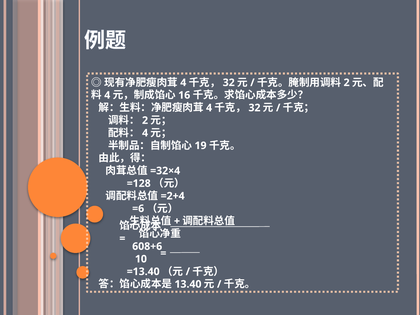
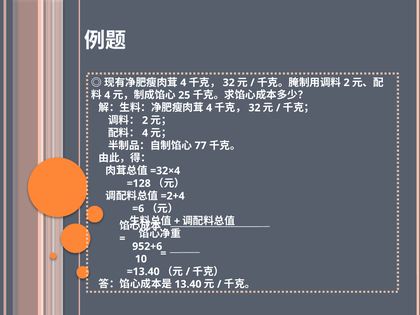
16: 16 -> 25 (184, 95)
19: 19 -> 77 (201, 146)
608+6: 608+6 -> 952+6 (147, 246)
